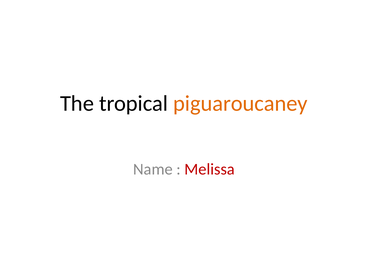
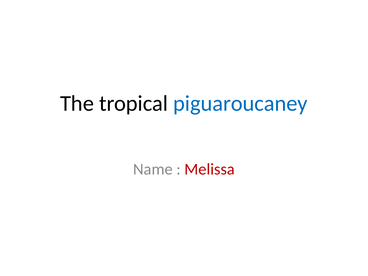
piguaroucaney colour: orange -> blue (240, 103)
